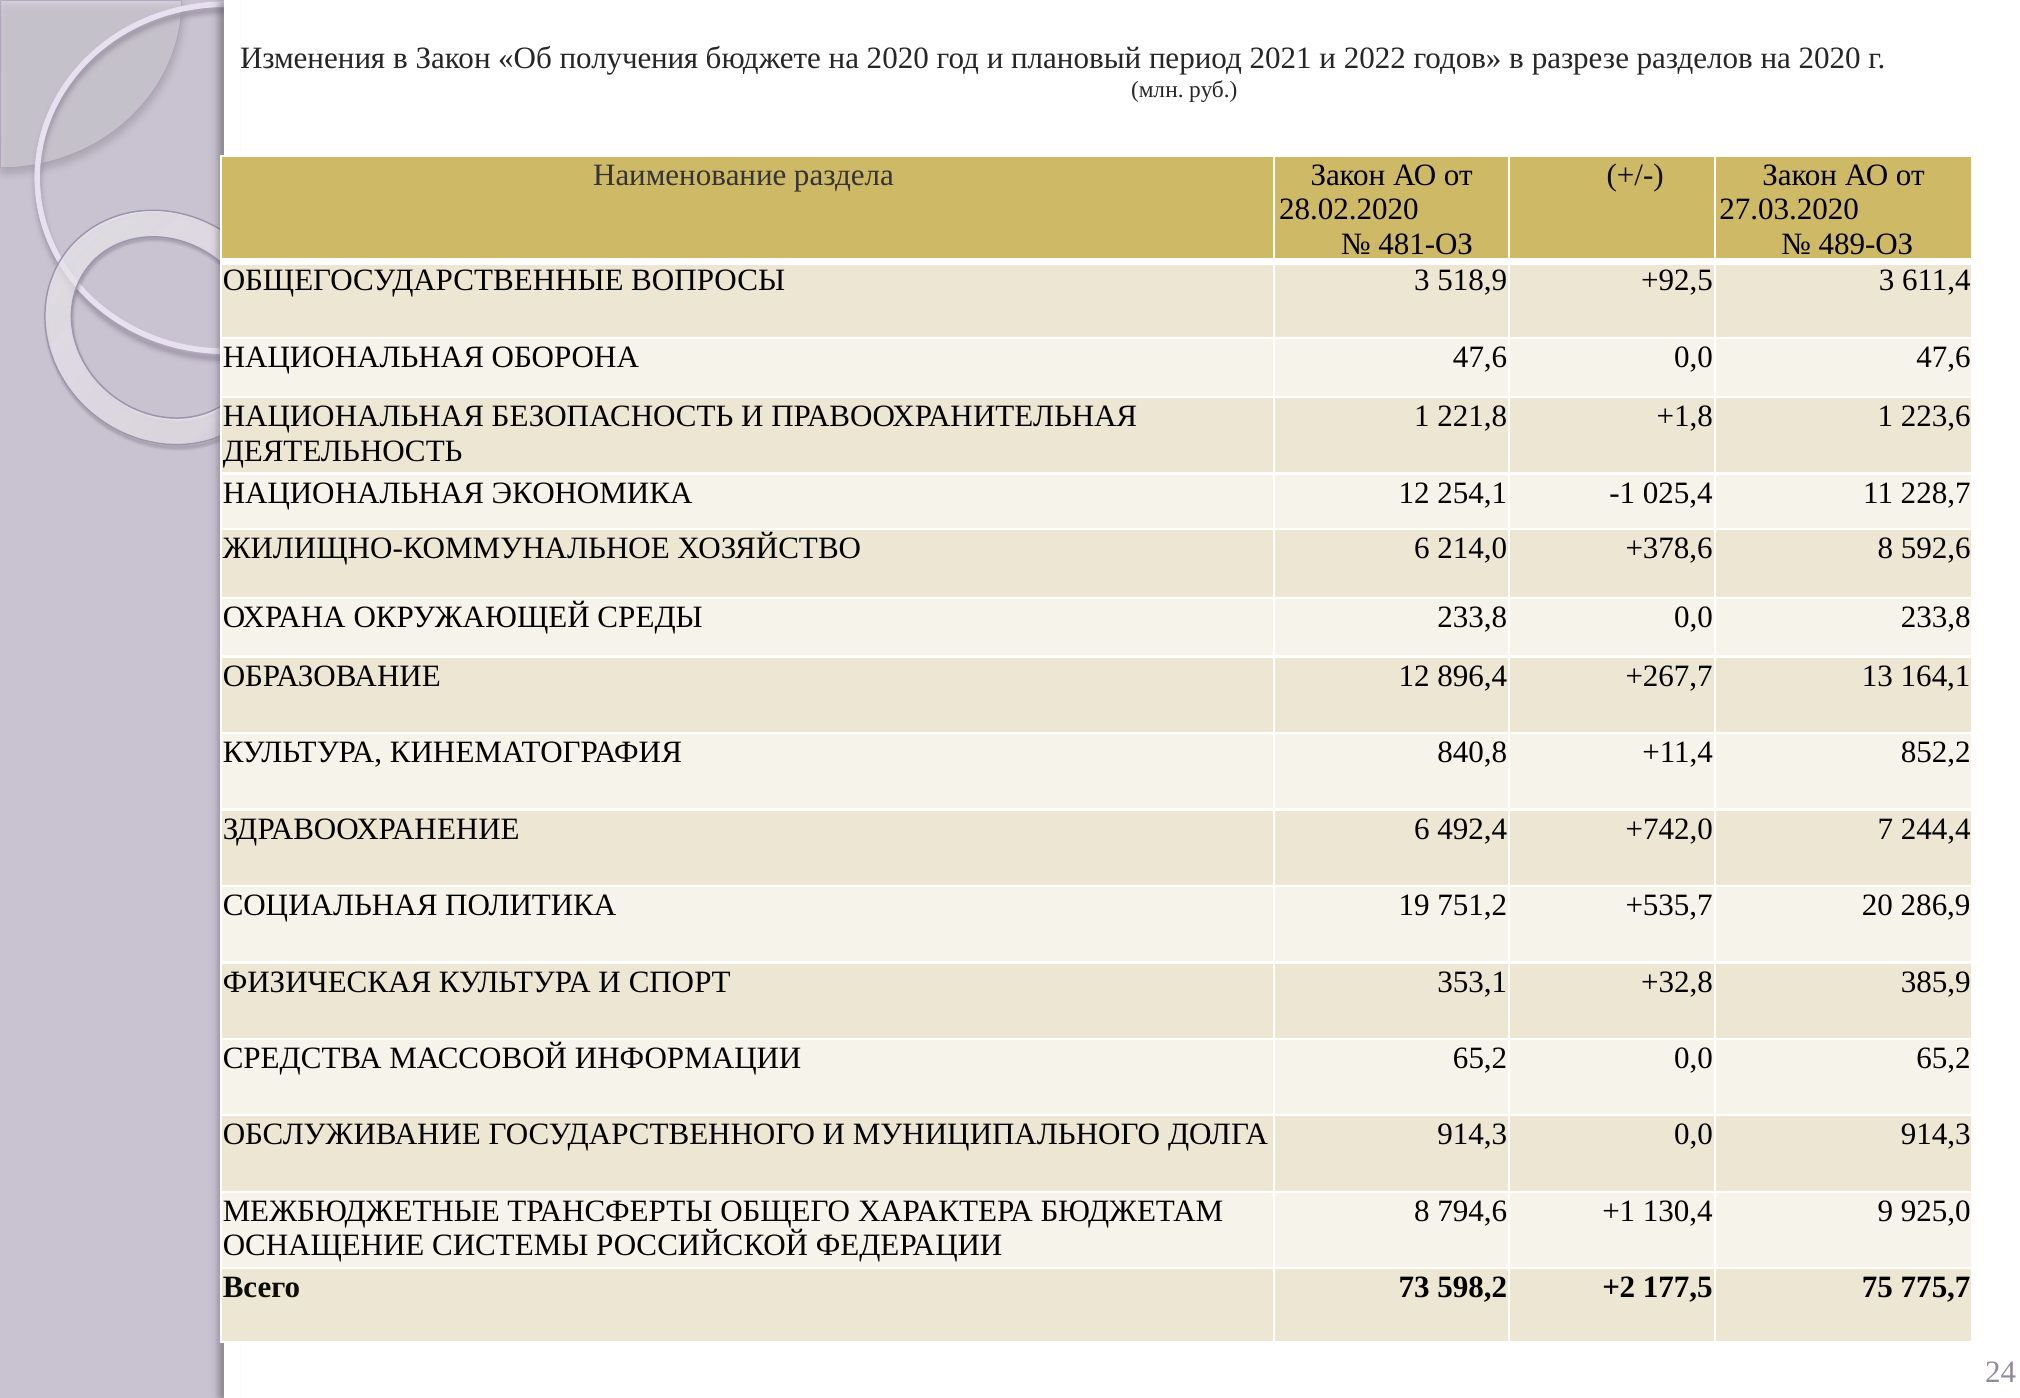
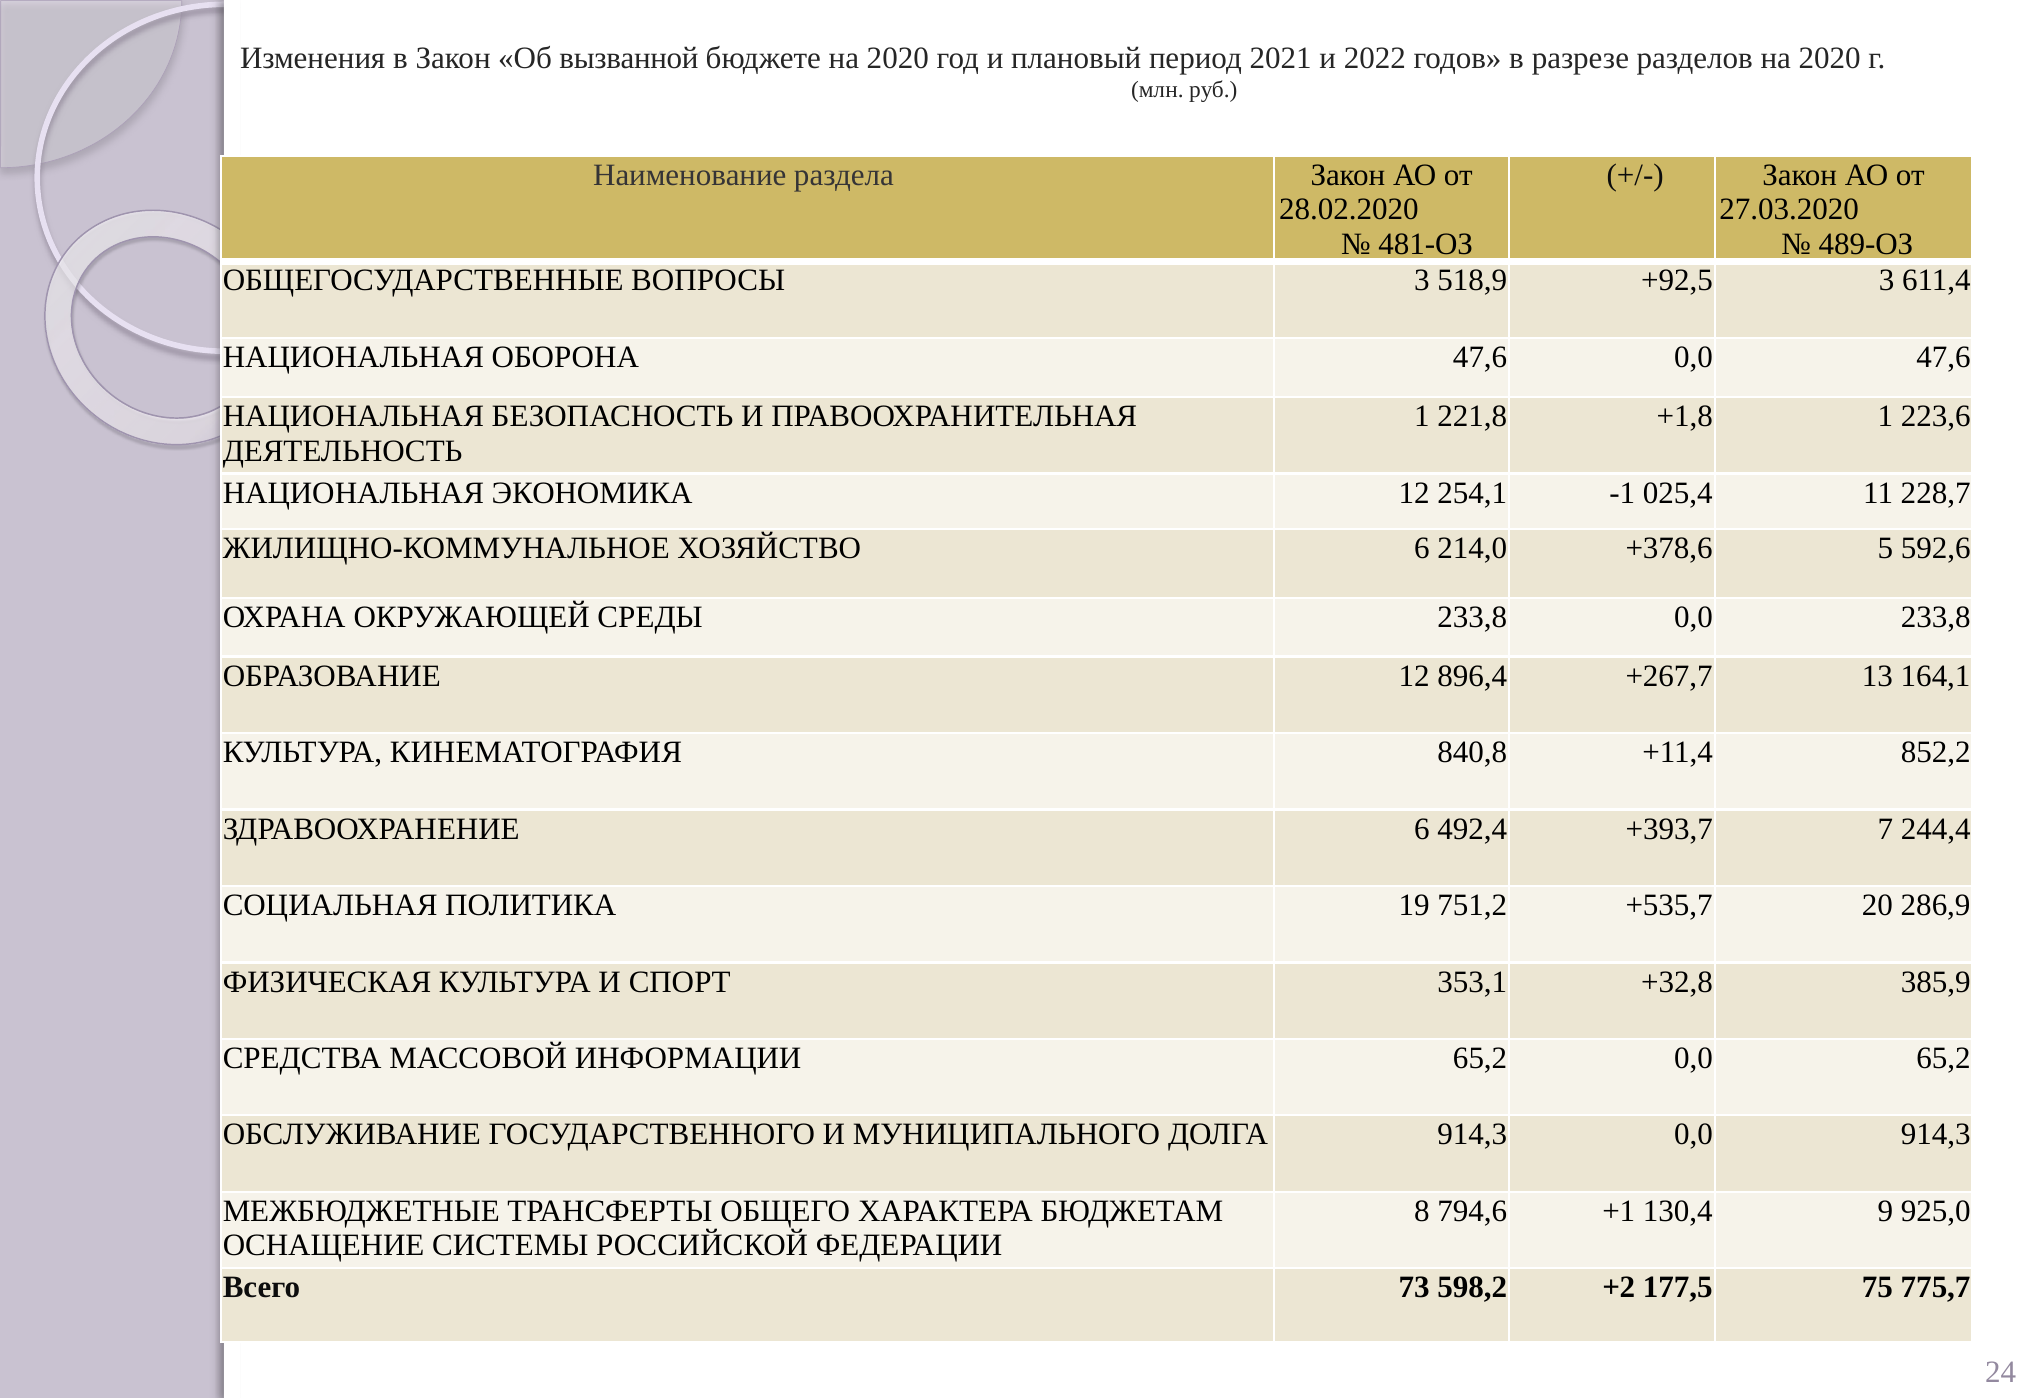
получения: получения -> вызванной (629, 58)
+378,6 8: 8 -> 5 (1885, 549)
+742,0: +742,0 -> +393,7 (1669, 829)
